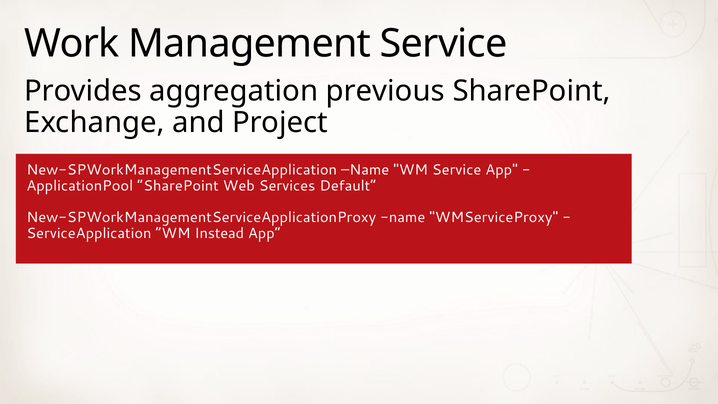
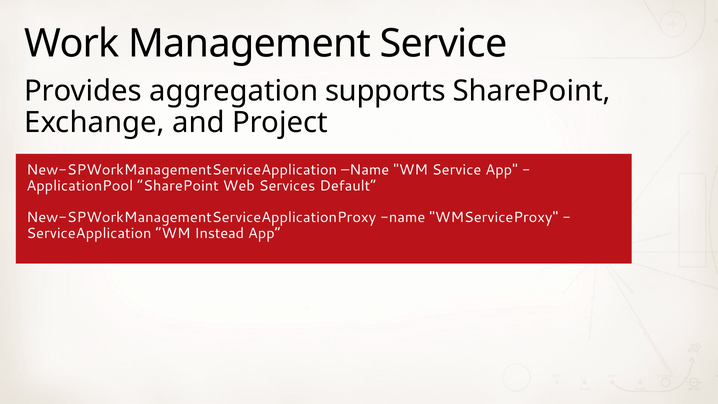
previous: previous -> supports (385, 91)
